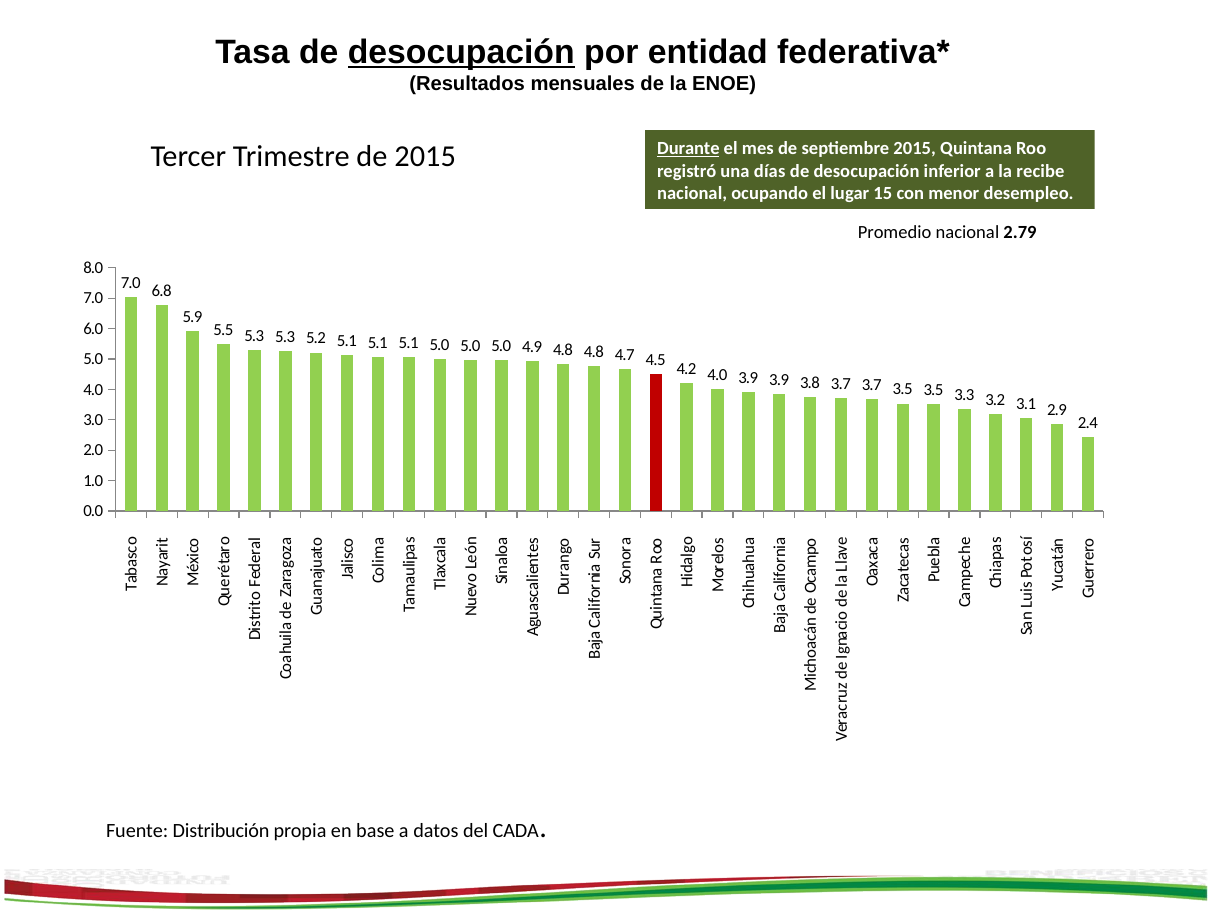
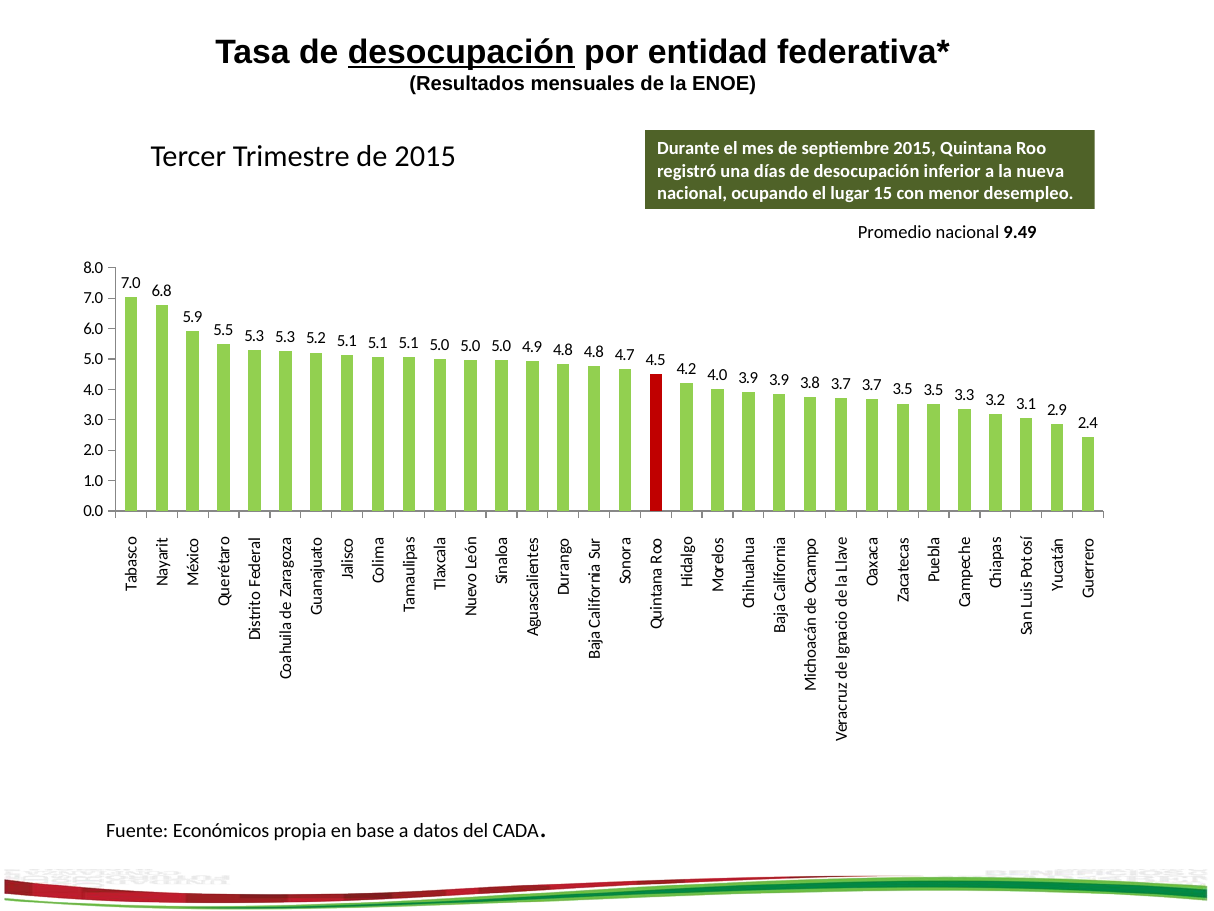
Durante underline: present -> none (688, 149)
recibe: recibe -> nueva (1040, 171)
2.79: 2.79 -> 9.49 (1020, 232)
Distribución: Distribución -> Económicos (221, 830)
